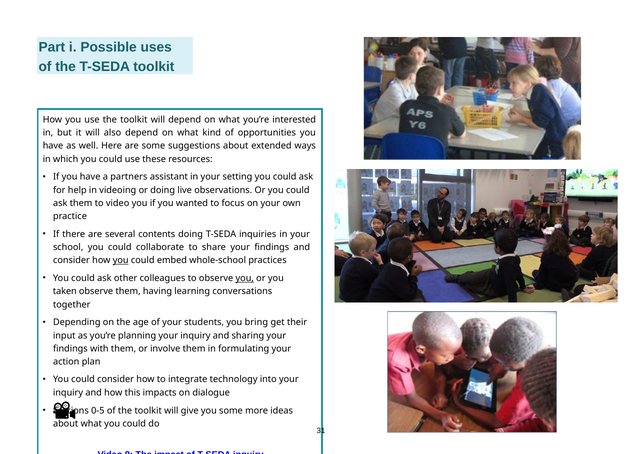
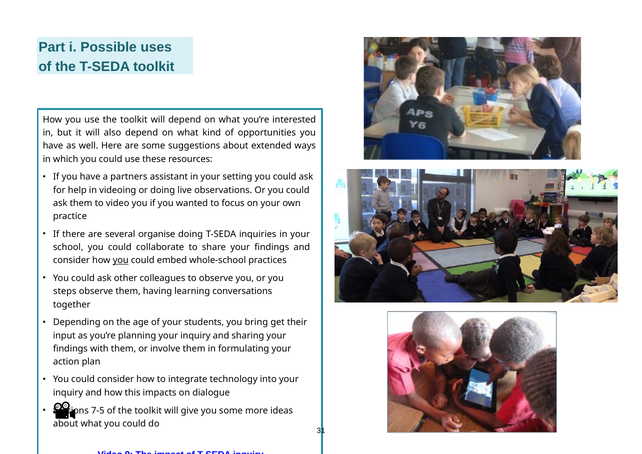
contents: contents -> organise (157, 234)
you underline: present -> none (245, 278)
taken: taken -> steps (65, 291)
0-5: 0-5 -> 7-5 (98, 411)
